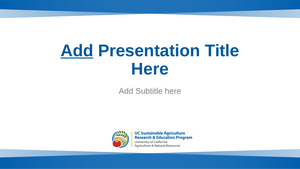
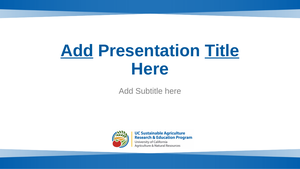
Title underline: none -> present (222, 51)
